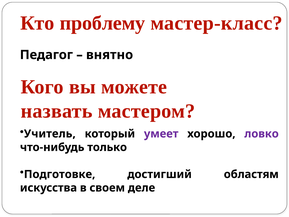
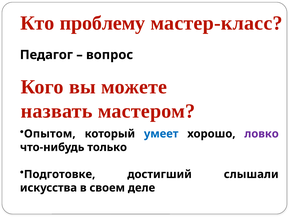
внятно: внятно -> вопрос (110, 55)
Учитель: Учитель -> Опытом (50, 134)
умеет colour: purple -> blue (161, 134)
областям: областям -> слышали (251, 174)
